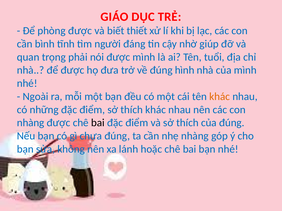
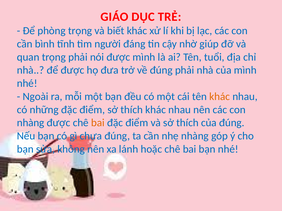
phòng được: được -> trọng (80, 31)
biết thiết: thiết -> khác (137, 31)
đúng hình: hình -> phải (185, 70)
bai colour: black -> orange (98, 123)
